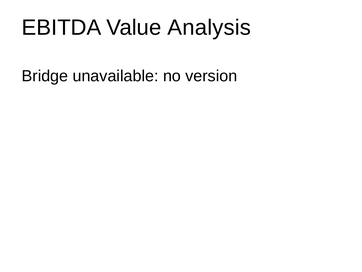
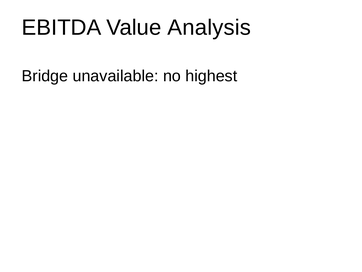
version: version -> highest (211, 76)
